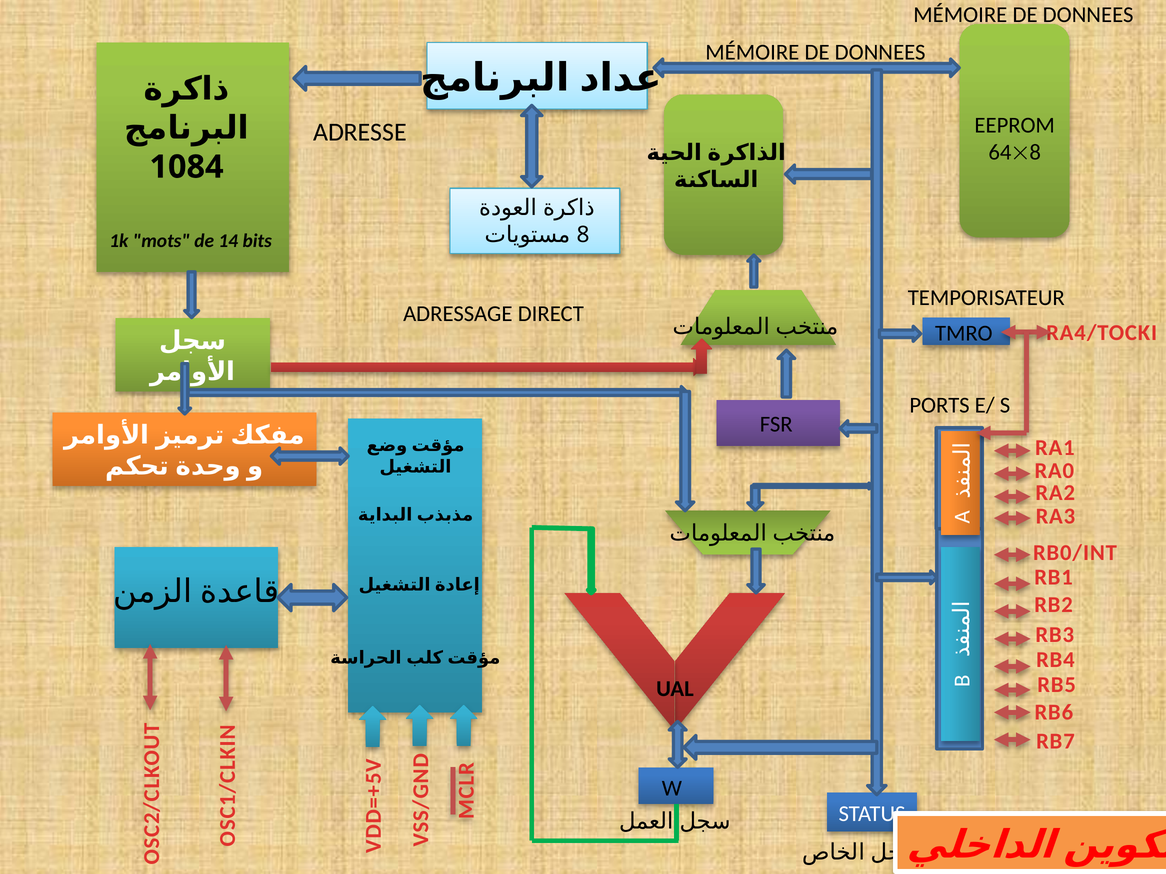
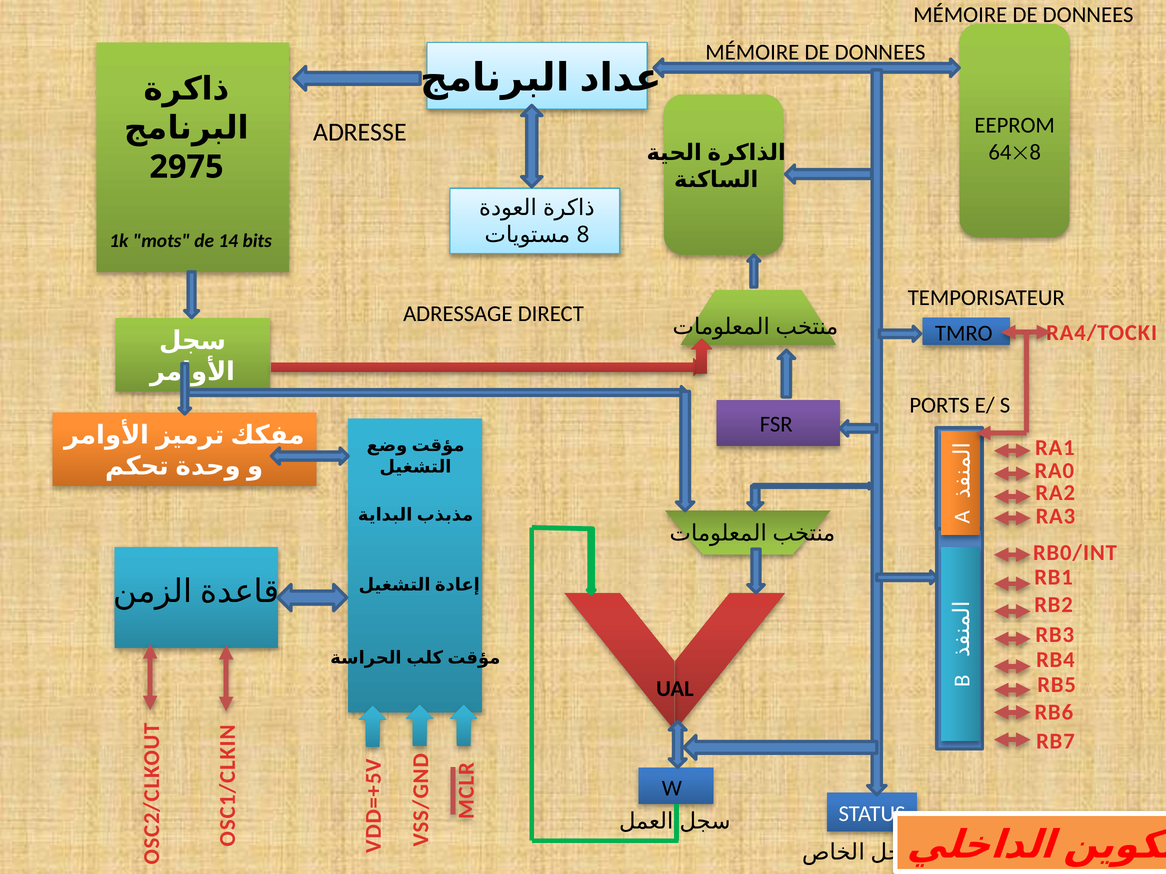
1084: 1084 -> 2975 (186, 167)
